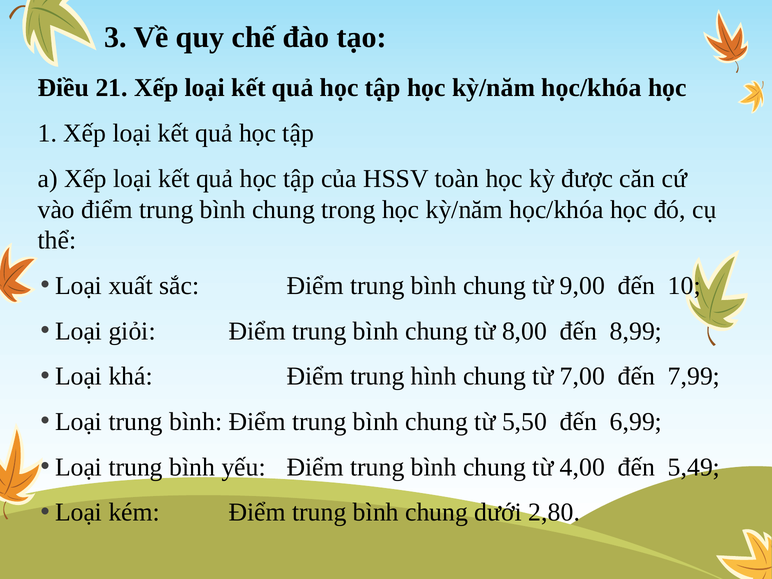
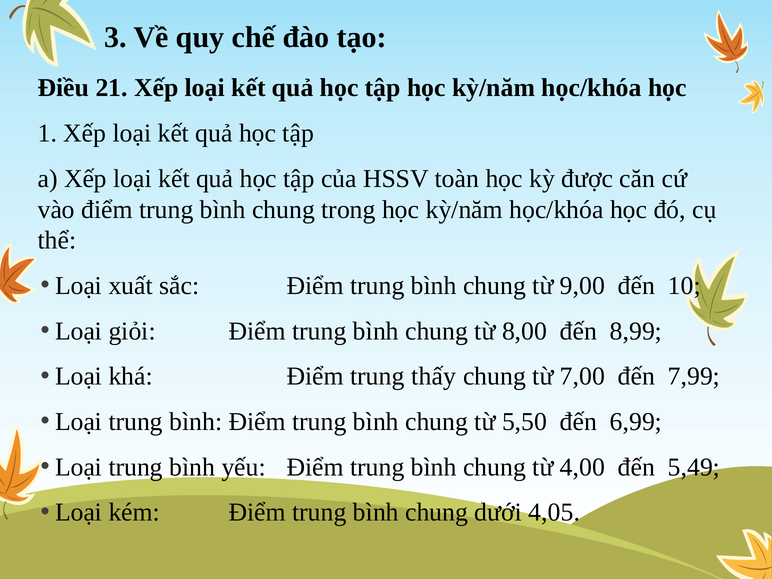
hình: hình -> thấy (434, 376)
2,80: 2,80 -> 4,05 (554, 512)
